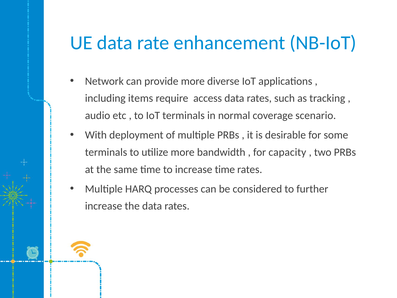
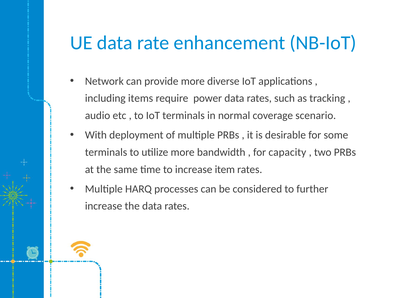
access: access -> power (208, 98)
increase time: time -> item (225, 169)
